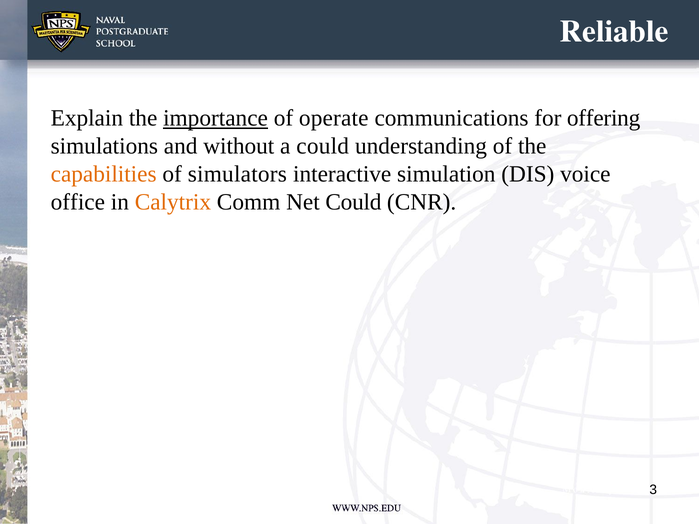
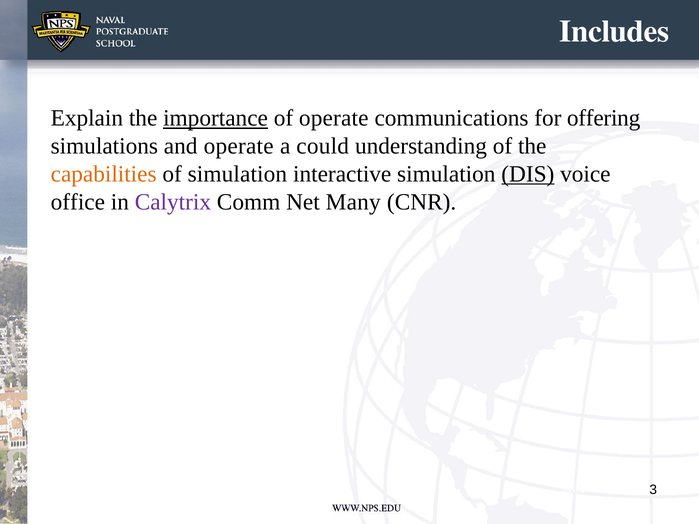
Reliable: Reliable -> Includes (614, 31)
and without: without -> operate (239, 146)
of simulators: simulators -> simulation (237, 174)
DIS underline: none -> present (528, 174)
Calytrix colour: orange -> purple (173, 202)
Net Could: Could -> Many (353, 202)
